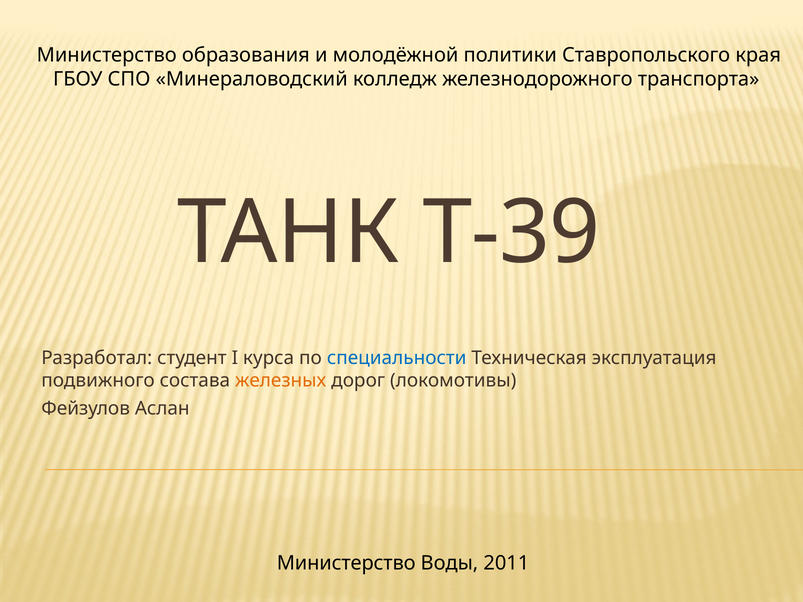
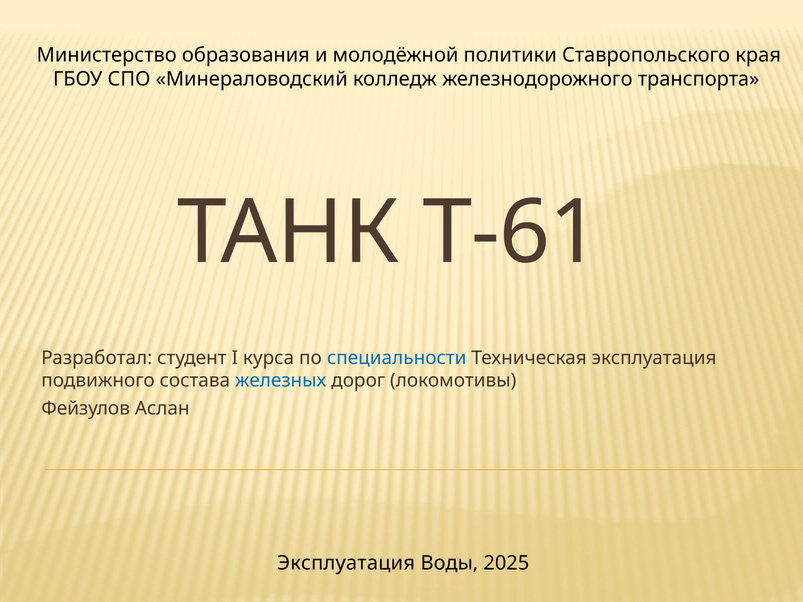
Т-39: Т-39 -> Т-61 (511, 233)
железных colour: orange -> blue (281, 381)
Министерство: Министерство -> Эксплуатация (346, 563)
2011: 2011 -> 2025 (506, 563)
